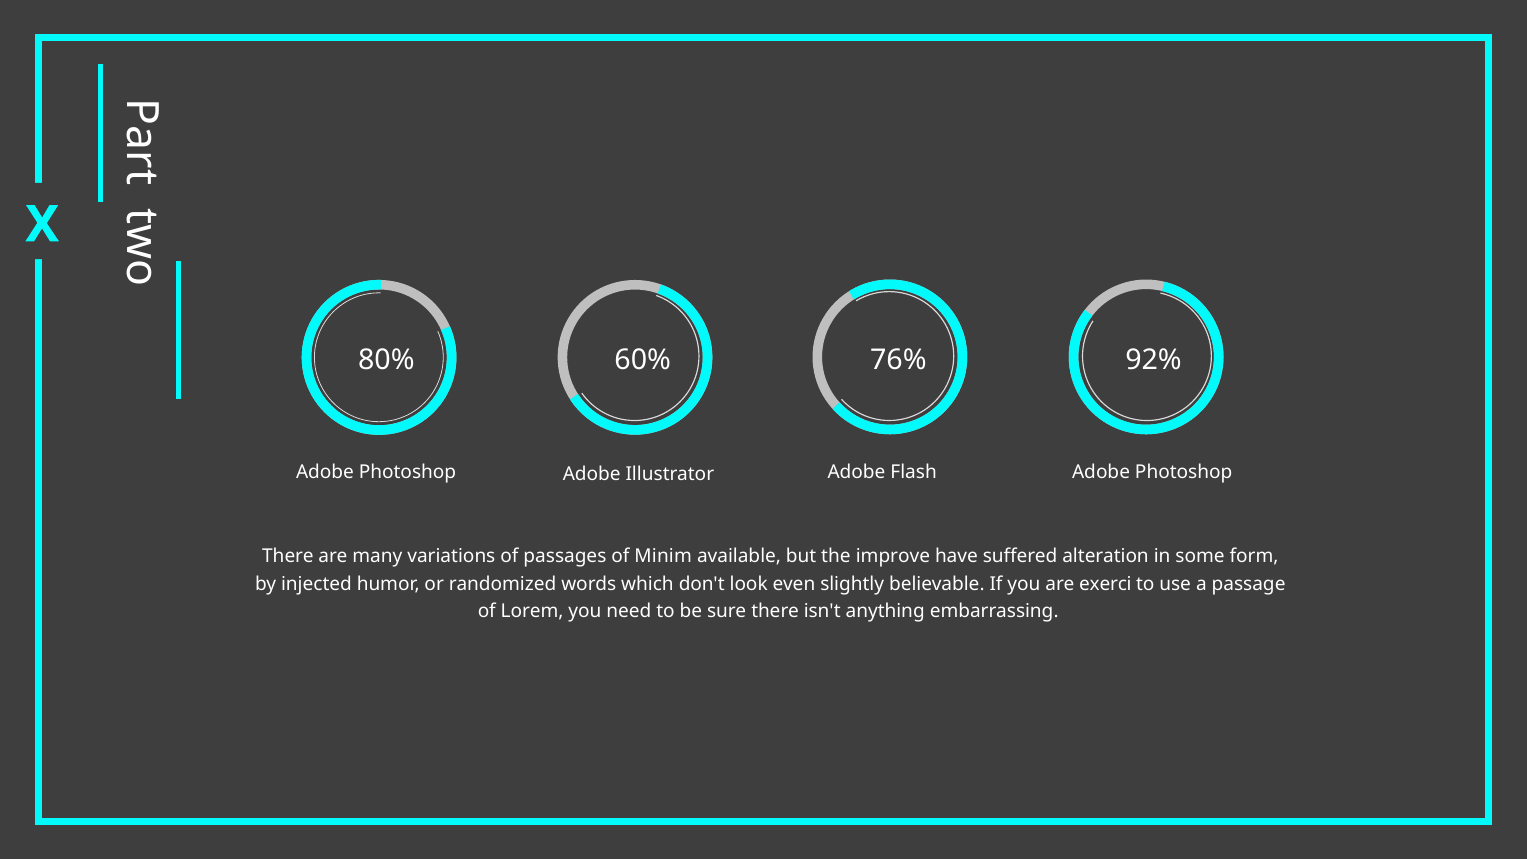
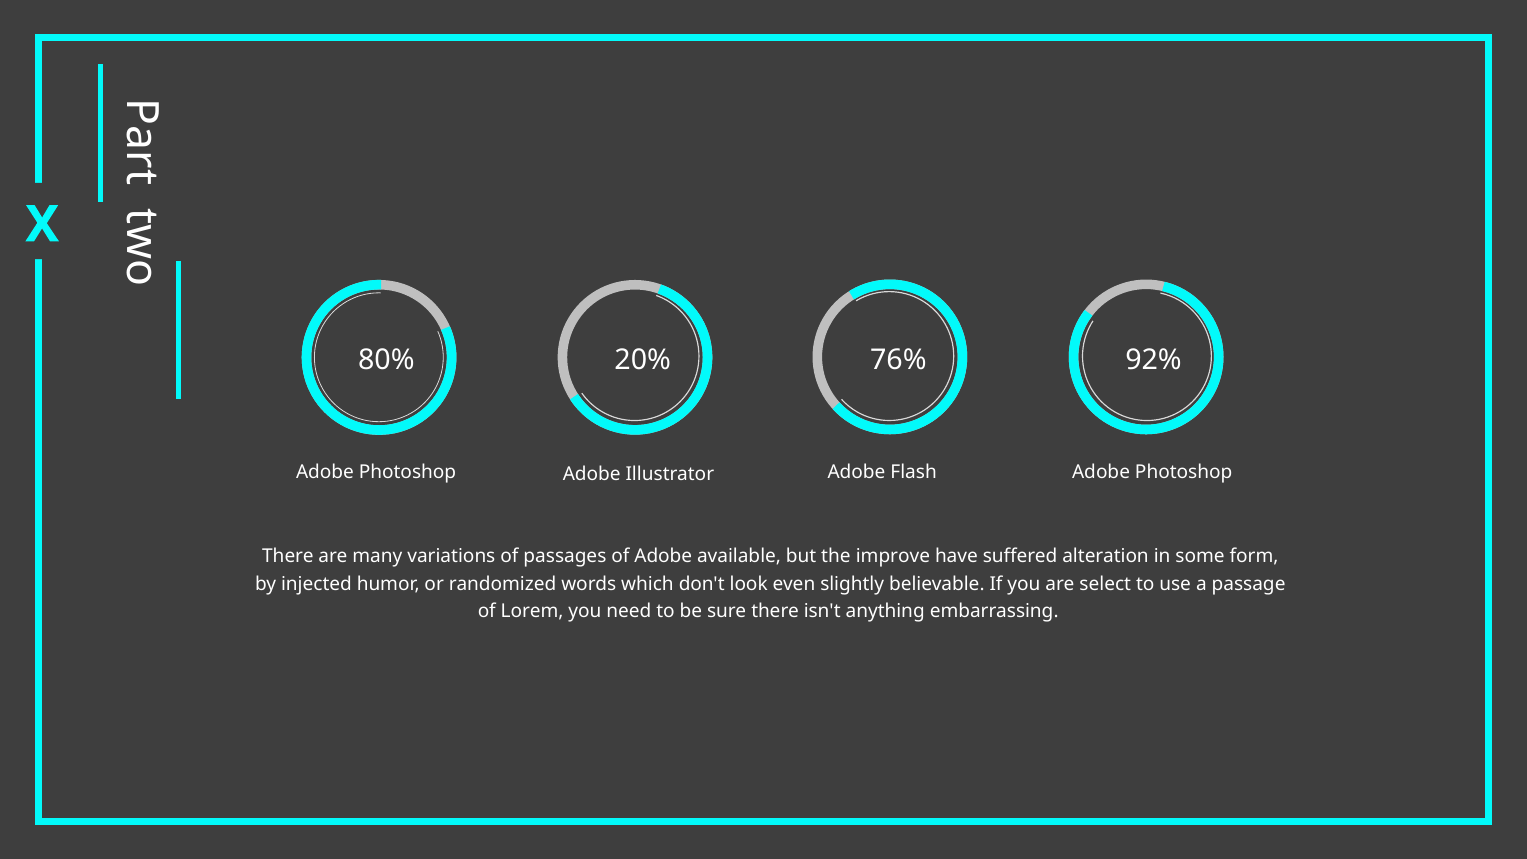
60%: 60% -> 20% (643, 360)
of Minim: Minim -> Adobe (663, 556)
exerci: exerci -> select (1105, 584)
